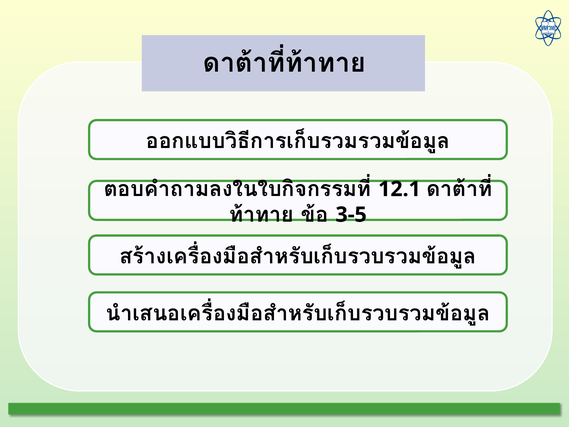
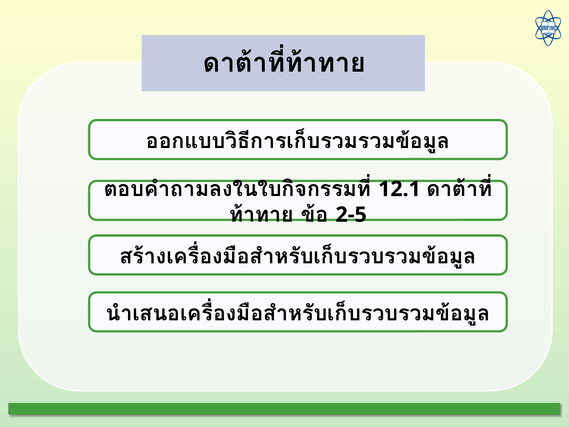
3-5: 3-5 -> 2-5 (351, 215)
